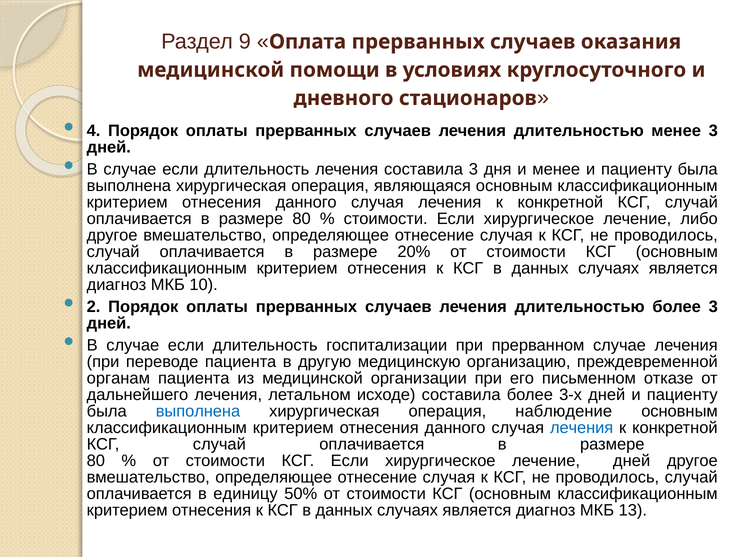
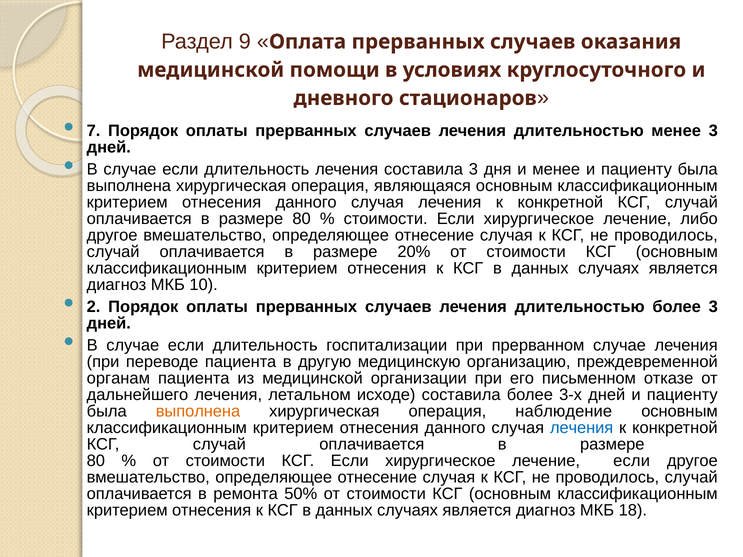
4: 4 -> 7 (94, 131)
выполнена colour: blue -> orange (198, 411)
лечение дней: дней -> если (632, 461)
единицу: единицу -> ремонта (246, 494)
13: 13 -> 18 (633, 510)
